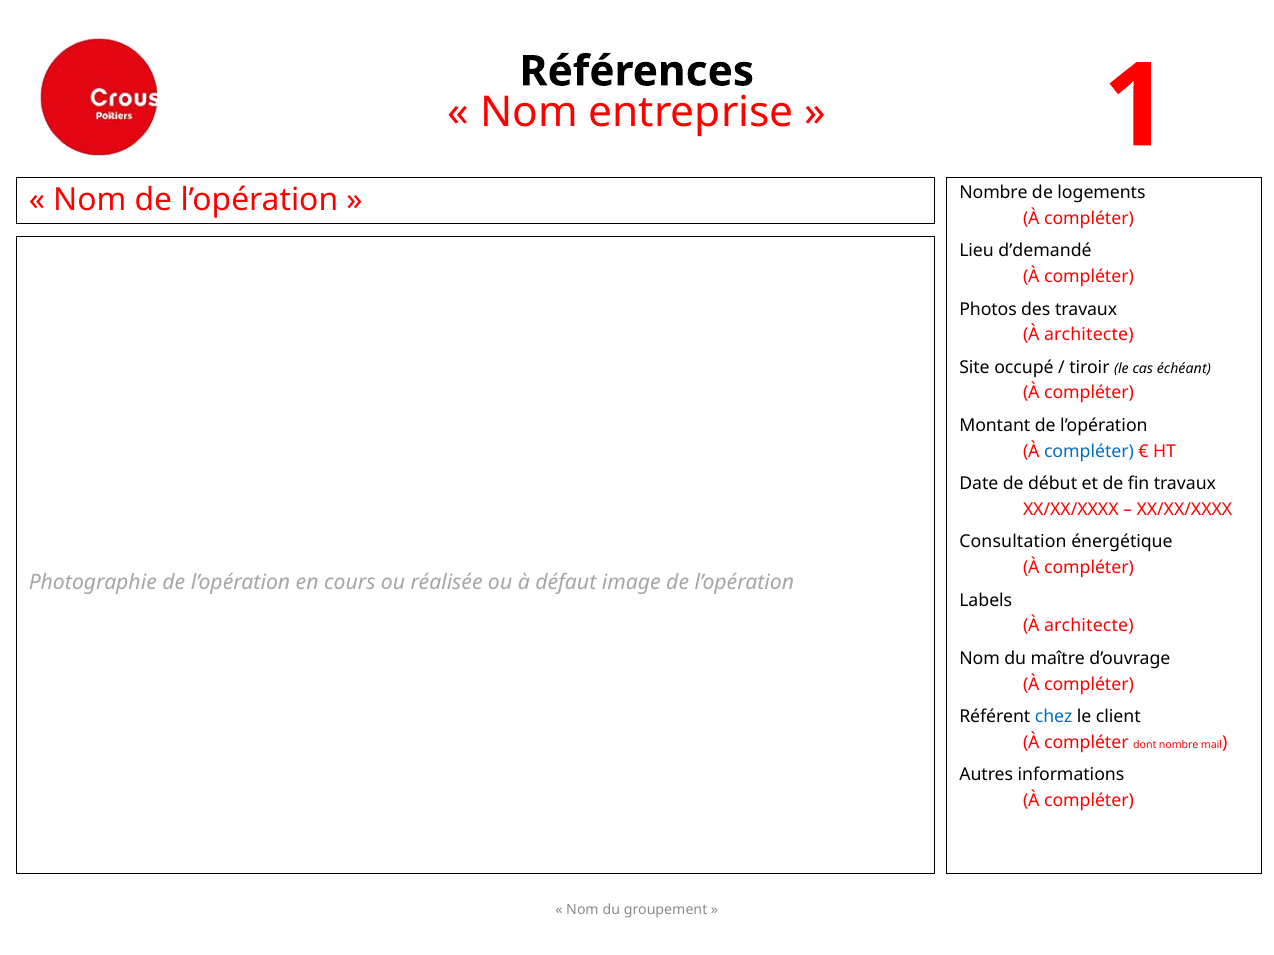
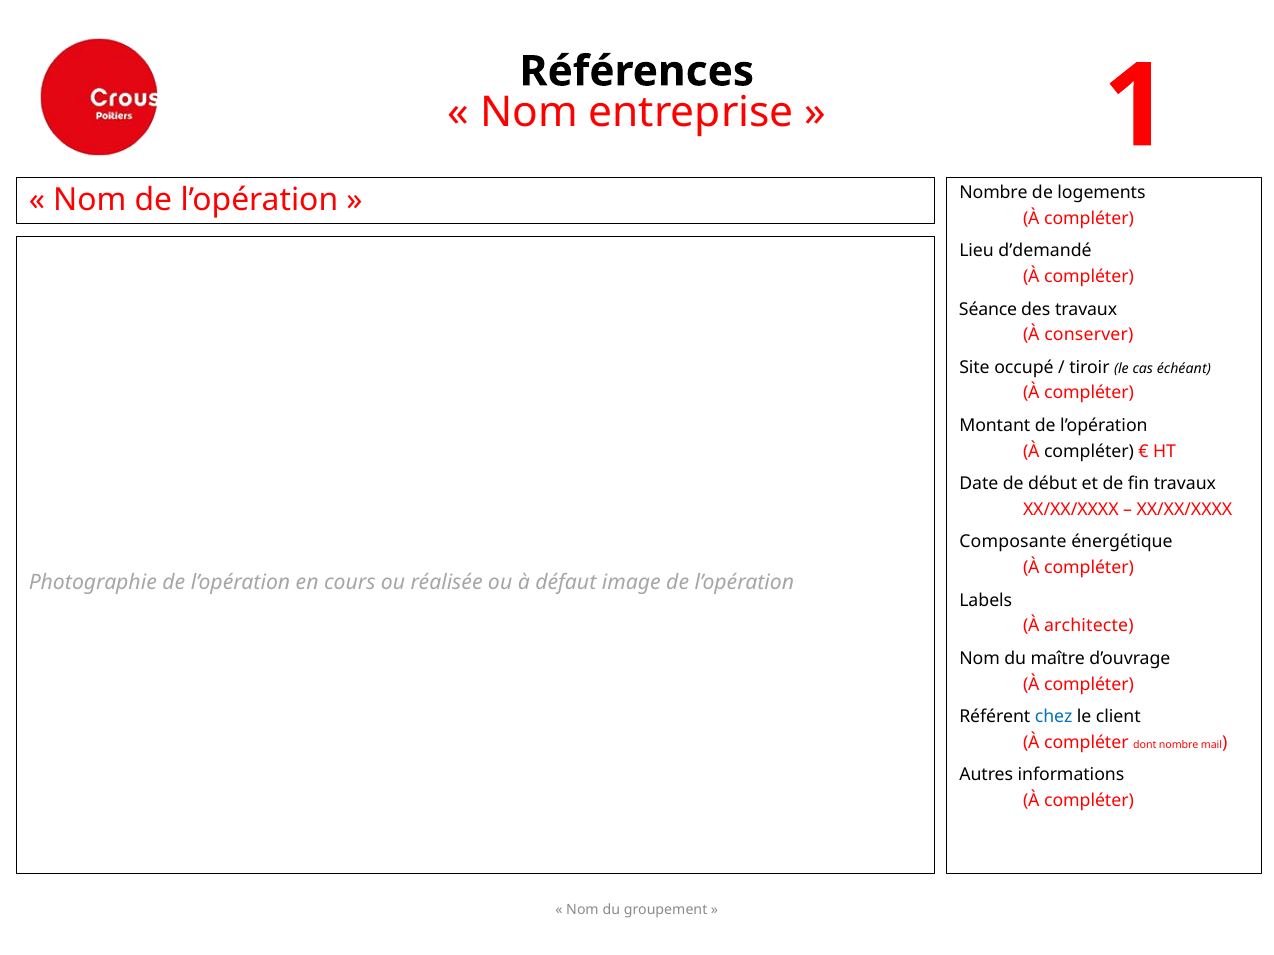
Photos: Photos -> Séance (988, 309)
architecte: architecte -> conserver (1089, 335)
compléter colour: blue -> black (1089, 452)
Consultation: Consultation -> Composante (1013, 542)
